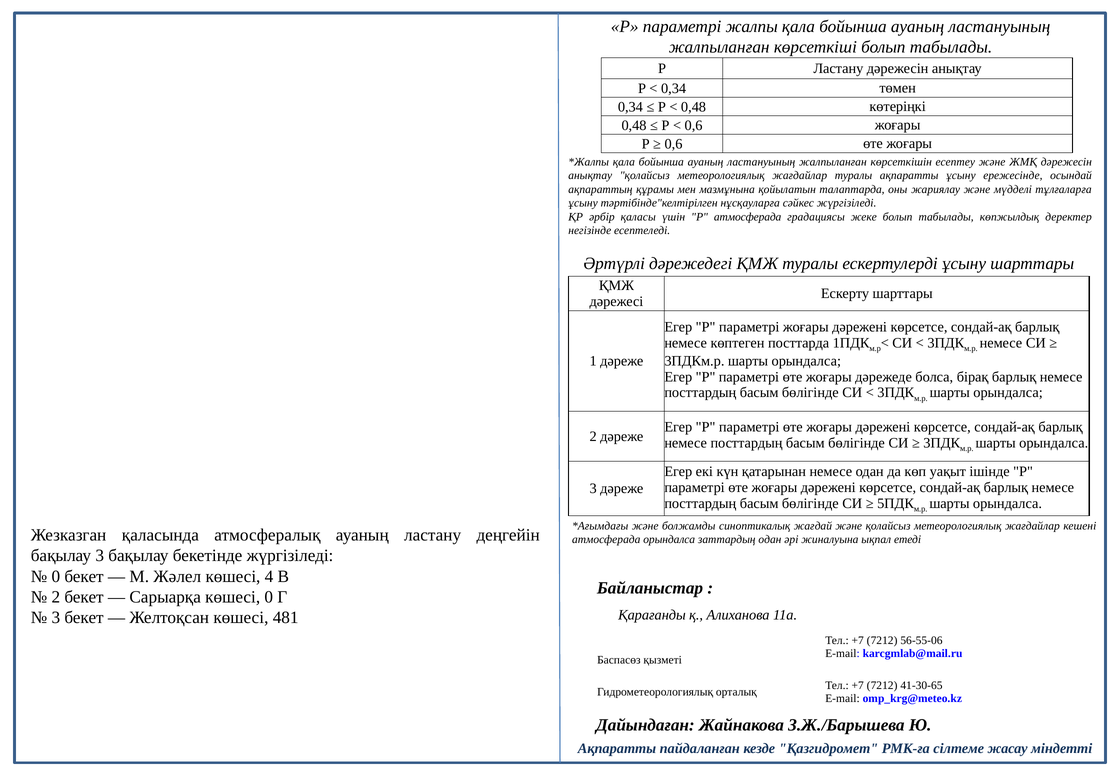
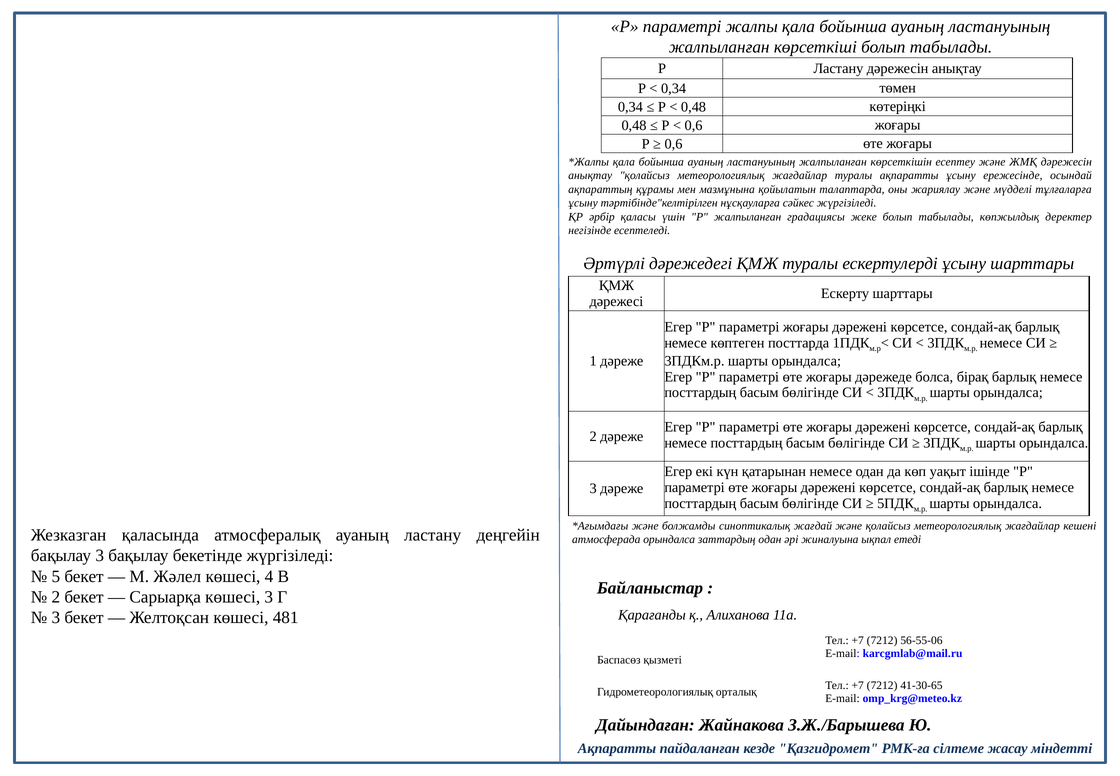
Р атмосферада: атмосферада -> жалпыланған (748, 217)
0: 0 -> 5 (56, 576)
көшесі 0: 0 -> 3 (269, 597)
